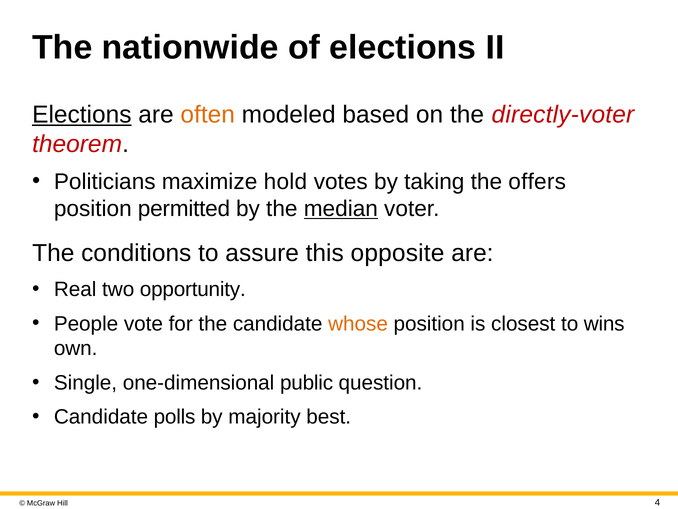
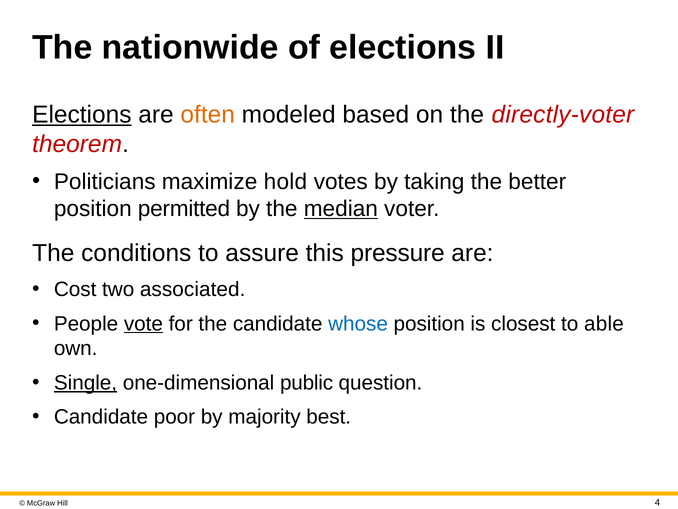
offers: offers -> better (537, 181)
opposite: opposite -> pressure (398, 253)
Real: Real -> Cost (75, 289)
opportunity: opportunity -> associated (193, 289)
vote underline: none -> present (143, 323)
whose colour: orange -> blue (358, 323)
wins: wins -> able (604, 323)
Single underline: none -> present (85, 382)
polls: polls -> poor (174, 417)
